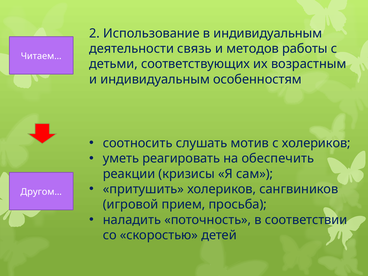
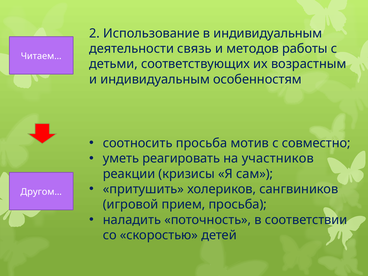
соотносить слушать: слушать -> просьба (202, 143)
с холериков: холериков -> совместно (316, 143)
обеспечить: обеспечить -> участников (278, 159)
